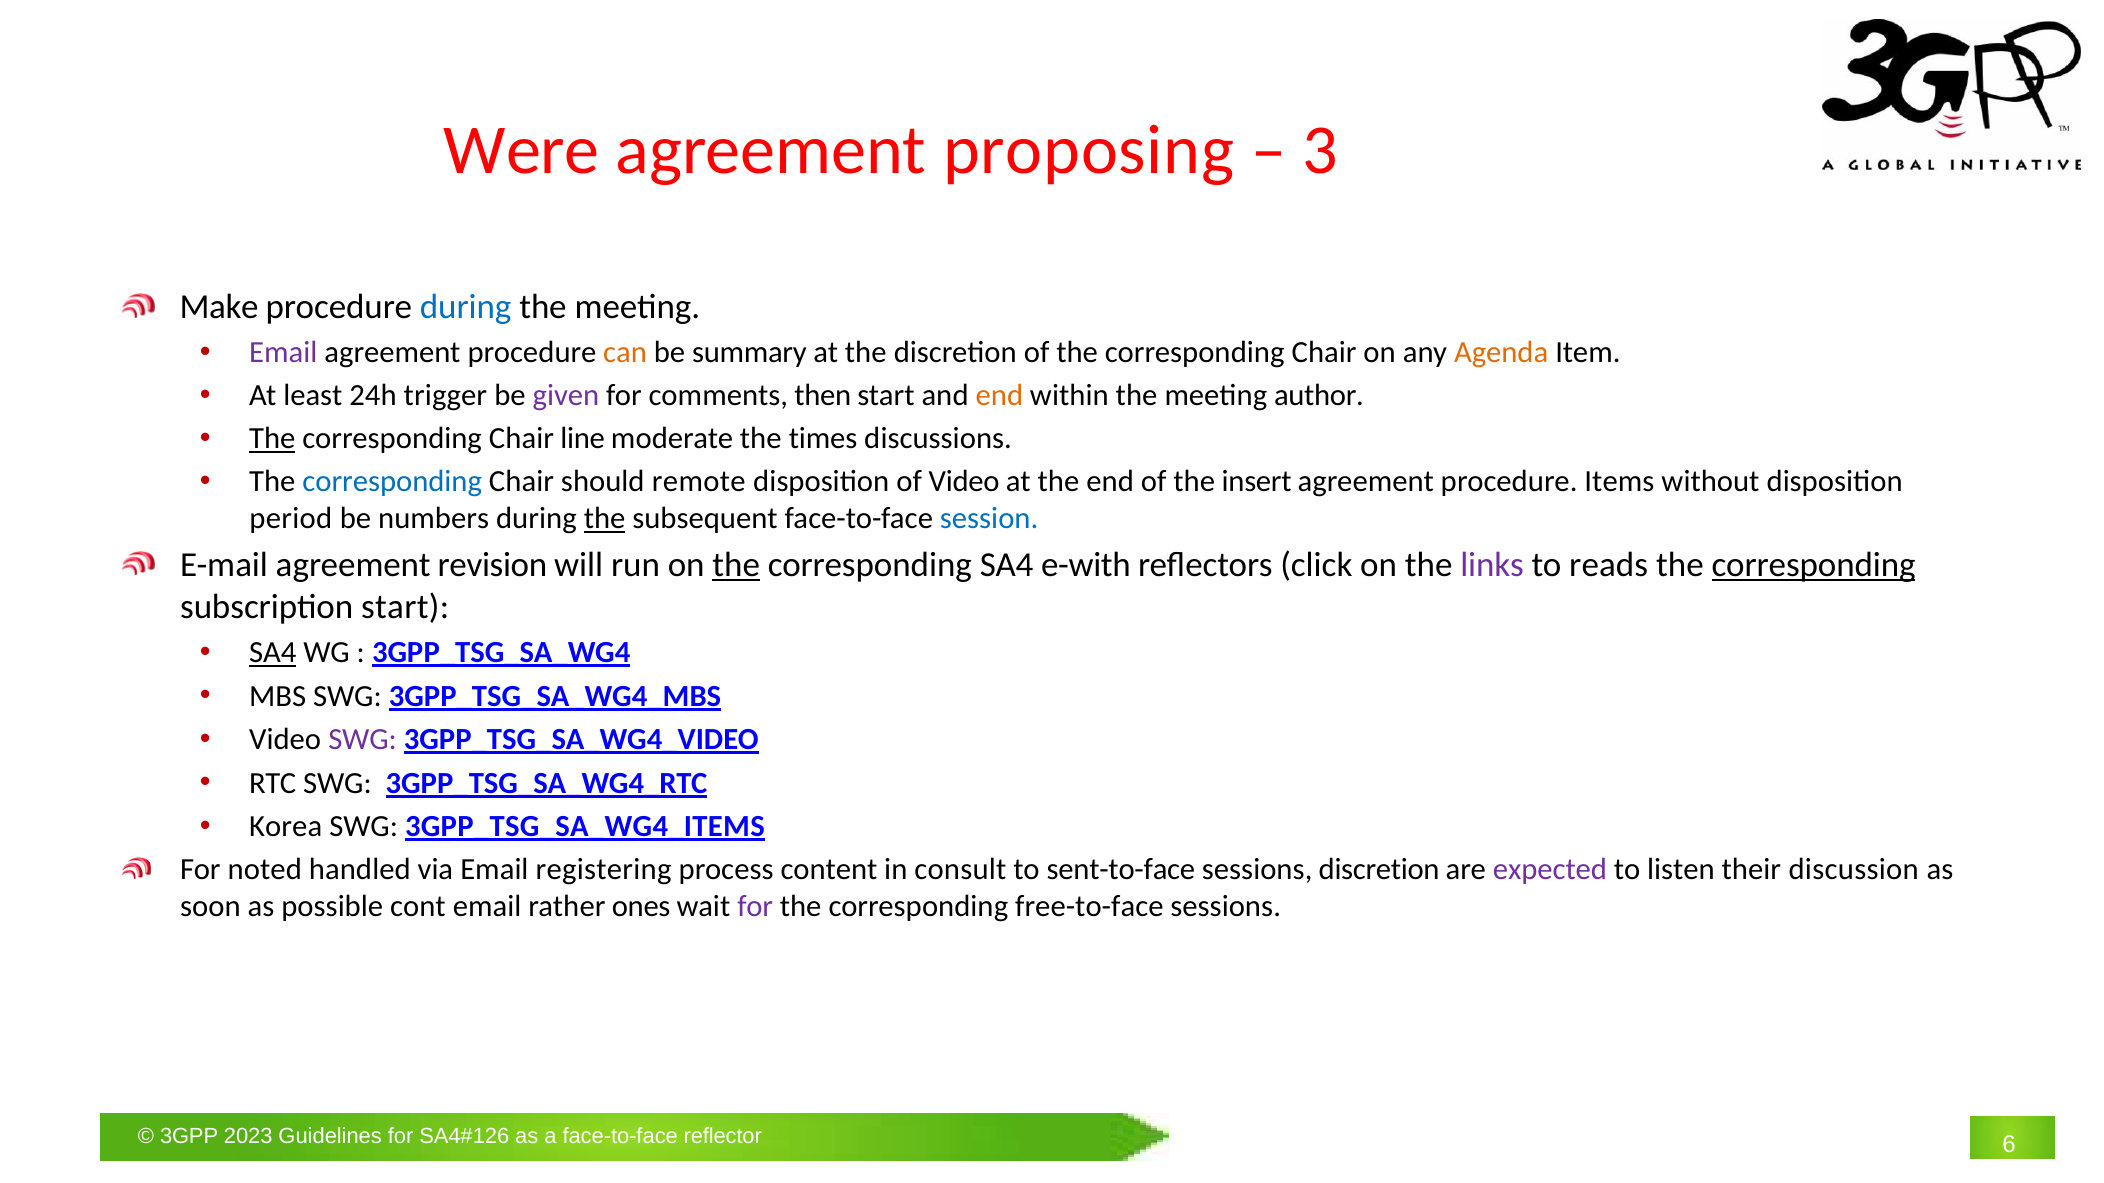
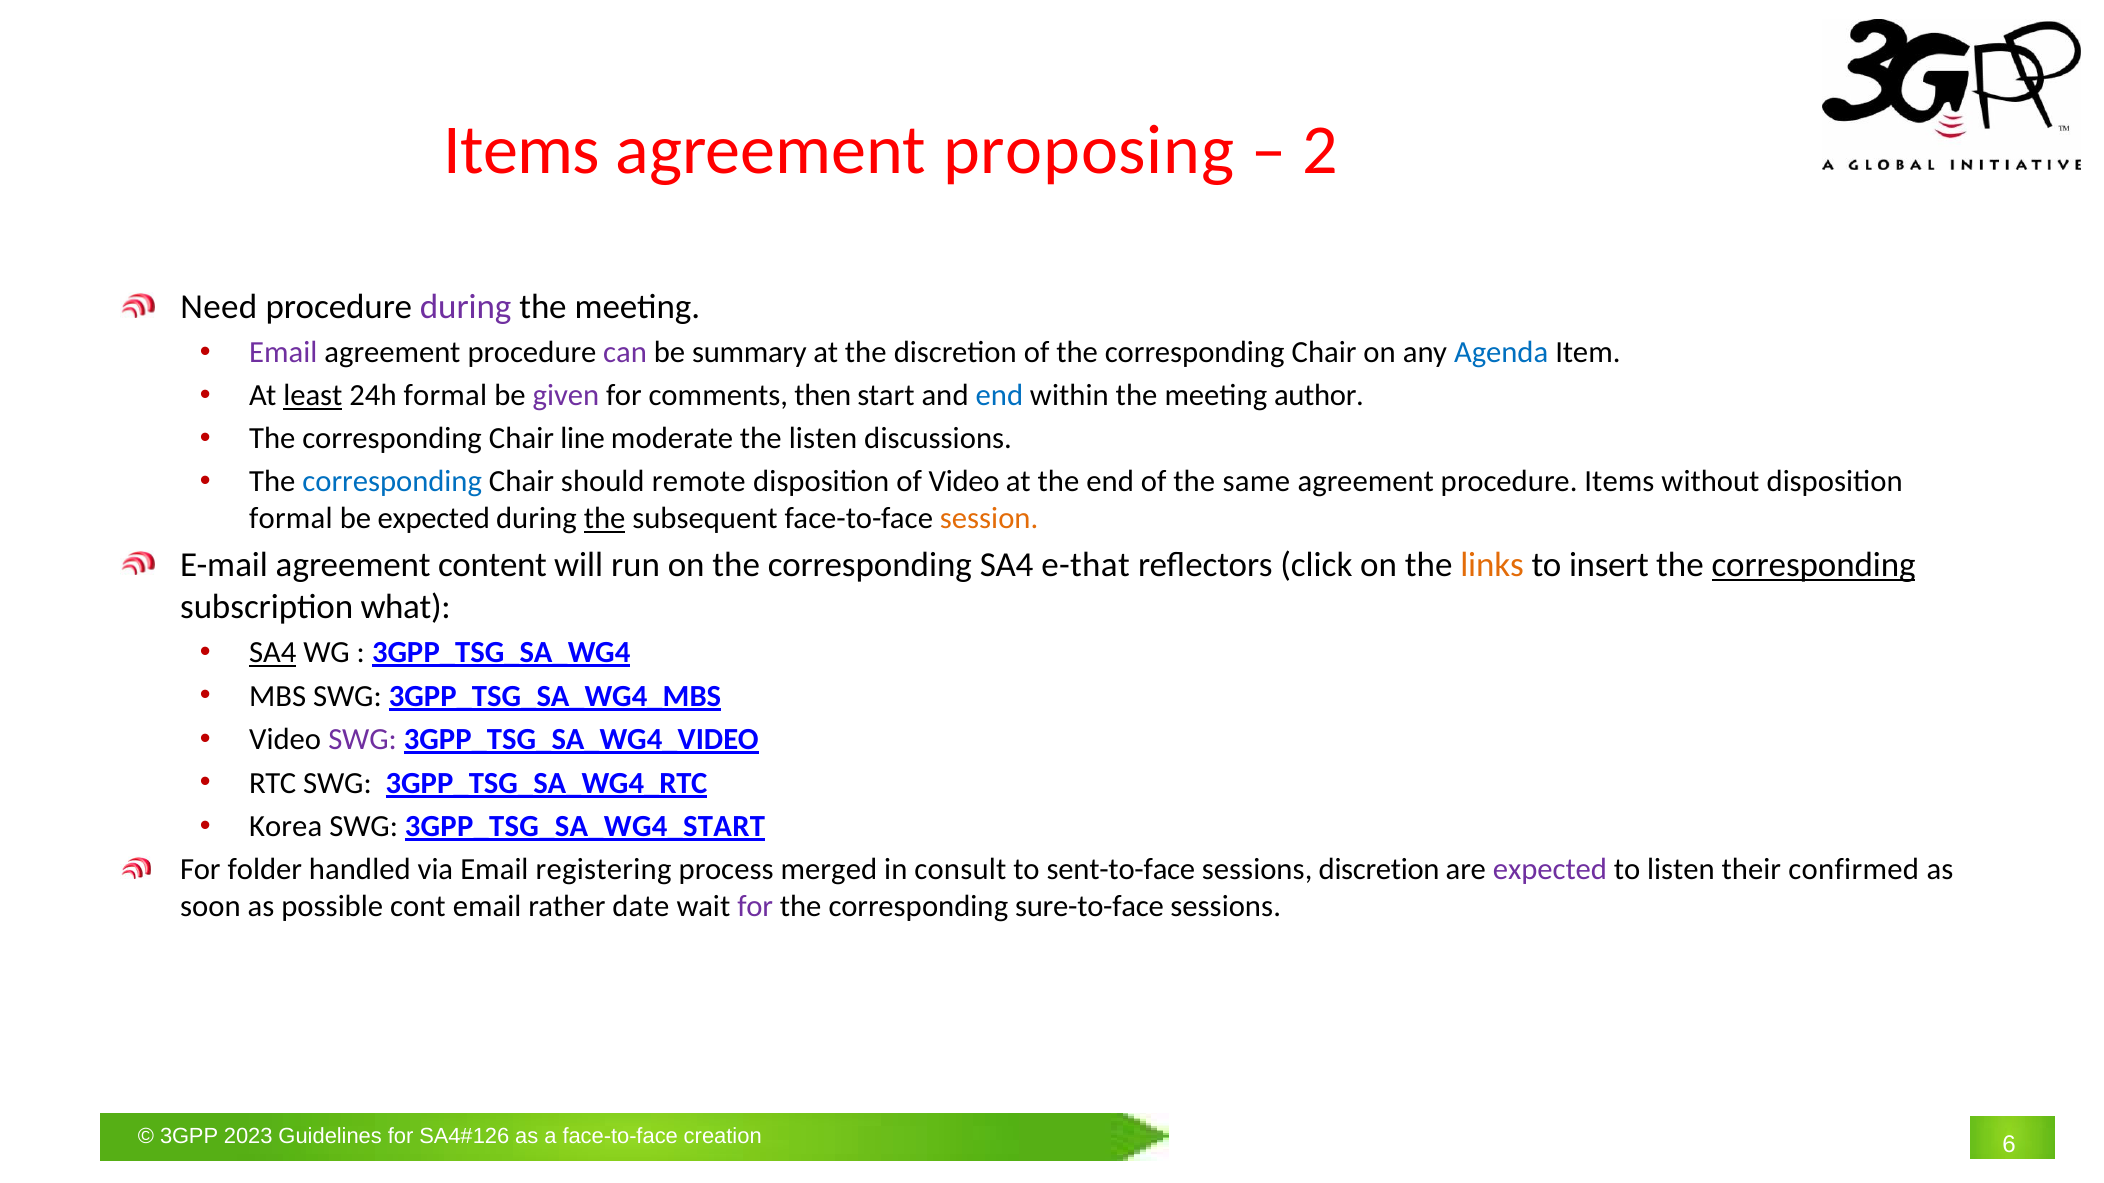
Were: Were -> Items (522, 151)
3: 3 -> 2 (1320, 151)
Make: Make -> Need (219, 308)
during colour: blue -> purple (466, 308)
can colour: orange -> purple (625, 353)
Agenda colour: orange -> blue (1501, 353)
least underline: none -> present (313, 396)
24h trigger: trigger -> formal (445, 396)
end colour: orange -> blue (999, 396)
The underline: present -> none (272, 439)
the times: times -> listen (823, 439)
insert: insert -> same (1256, 482)
period: period -> formal (291, 519)
be numbers: numbers -> expected (434, 519)
session colour: blue -> orange (989, 519)
revision: revision -> content (492, 565)
the underline: present -> none (736, 565)
e-with: e-with -> e-that (1086, 565)
links colour: purple -> orange (1492, 565)
reads: reads -> insert (1609, 565)
subscription start: start -> what (406, 607)
3GPP_TSG_SA_WG4_ITEMS: 3GPP_TSG_SA_WG4_ITEMS -> 3GPP_TSG_SA_WG4_START (585, 827)
noted: noted -> folder (265, 870)
content: content -> merged (829, 870)
discussion: discussion -> confirmed (1854, 870)
ones: ones -> date (641, 907)
free-to-face: free-to-face -> sure-to-face (1089, 907)
reflector: reflector -> creation (723, 1137)
